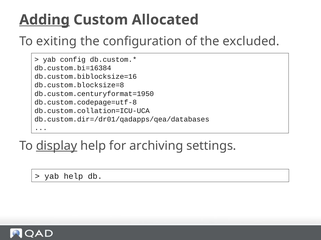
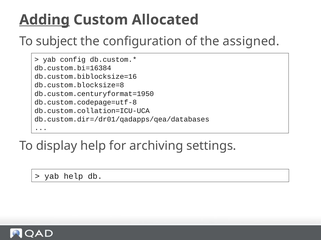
exiting: exiting -> subject (57, 41)
excluded: excluded -> assigned (251, 41)
display underline: present -> none (57, 146)
